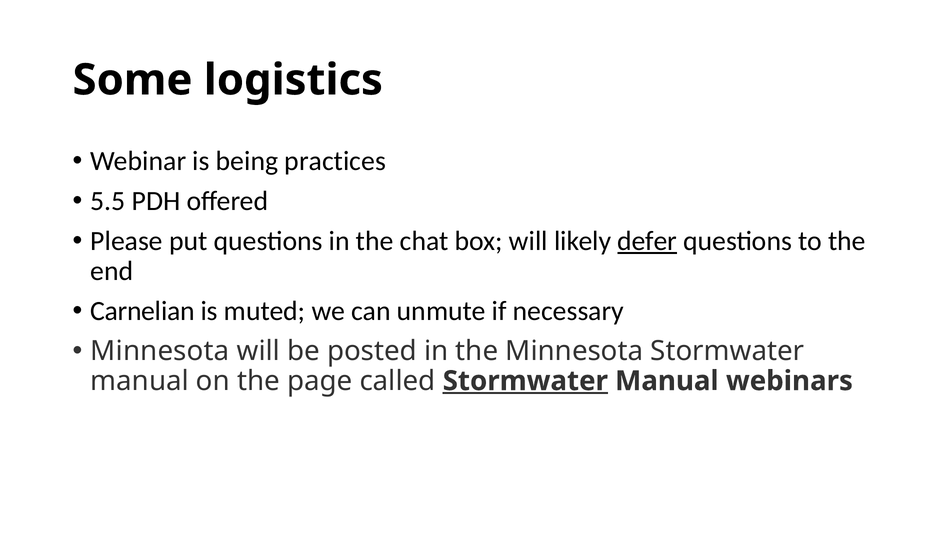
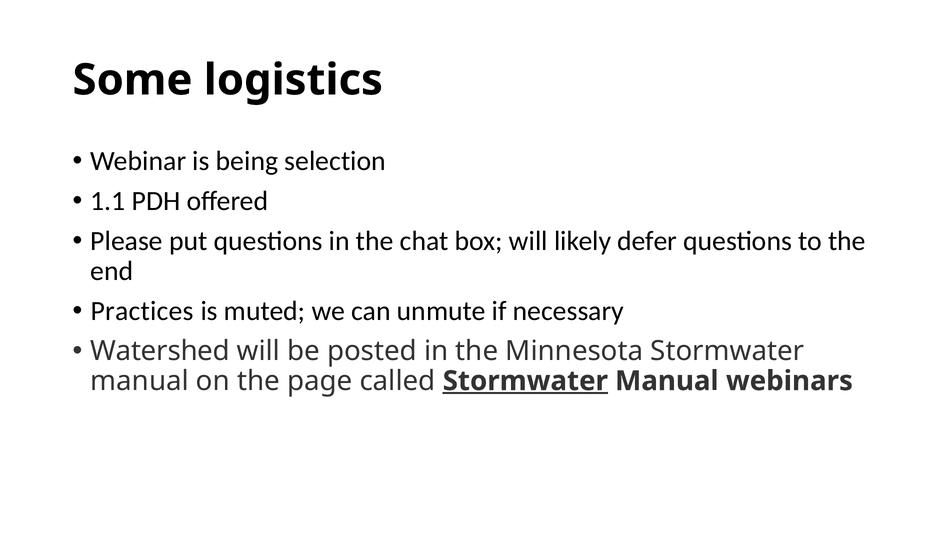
practices: practices -> selection (335, 161)
5.5: 5.5 -> 1.1 (108, 201)
defer underline: present -> none (647, 241)
Carnelian: Carnelian -> Practices (142, 311)
Minnesota: Minnesota -> Watershed (160, 351)
